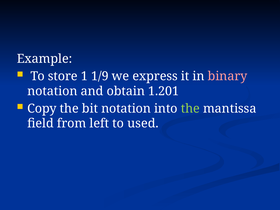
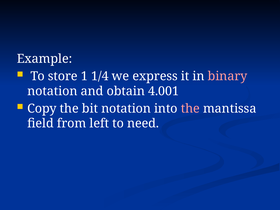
1/9: 1/9 -> 1/4 (100, 76)
1.201: 1.201 -> 4.001 (164, 91)
the colour: light green -> pink (190, 109)
used: used -> need (143, 123)
